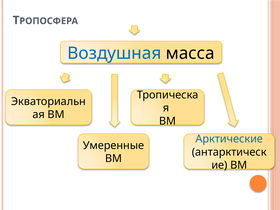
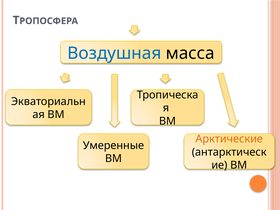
Арктические colour: blue -> orange (229, 139)
